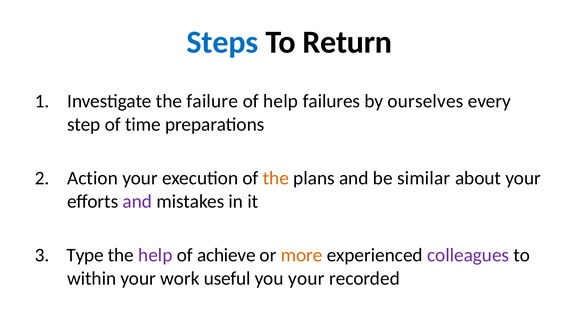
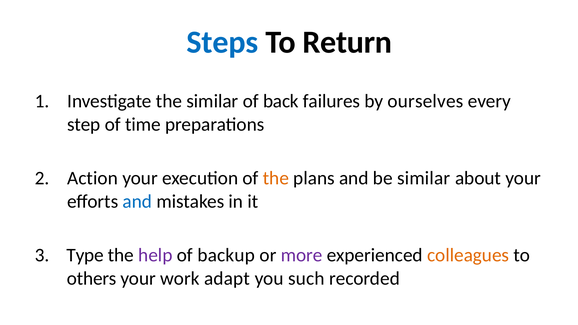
the failure: failure -> similar (212, 101)
of help: help -> back (281, 101)
and colour: purple -> blue (137, 201)
achieve: achieve -> backup (226, 255)
more colour: orange -> purple (302, 255)
colleagues colour: purple -> orange (468, 255)
within: within -> others (92, 279)
useful: useful -> adapt (227, 279)
you your: your -> such (306, 279)
